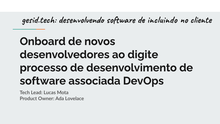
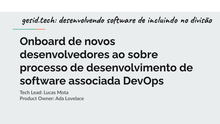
cliente: cliente -> divisão (201, 20)
digite: digite -> sobre (143, 54)
